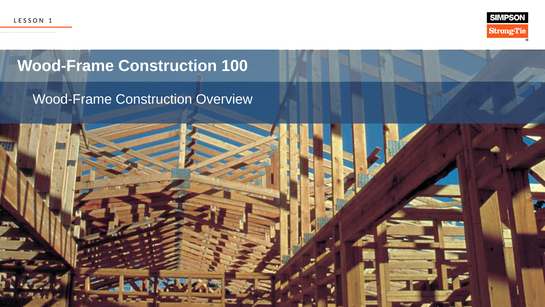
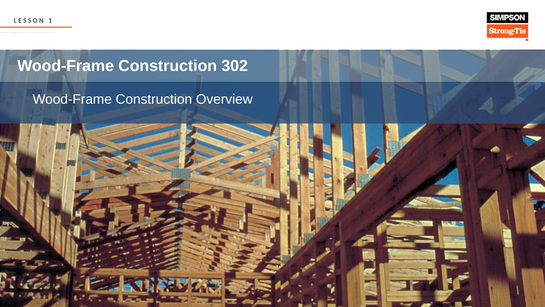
100: 100 -> 302 (235, 66)
